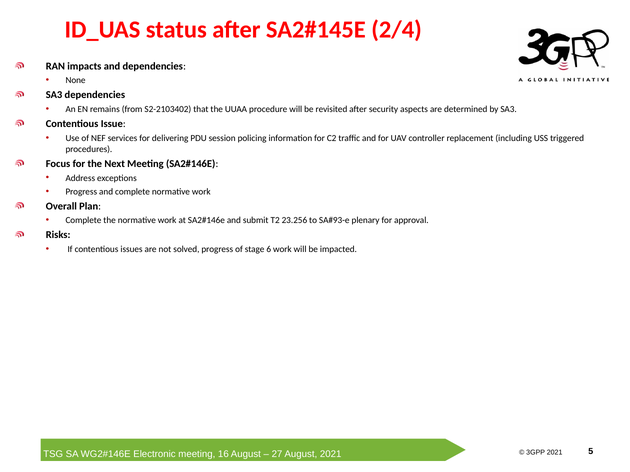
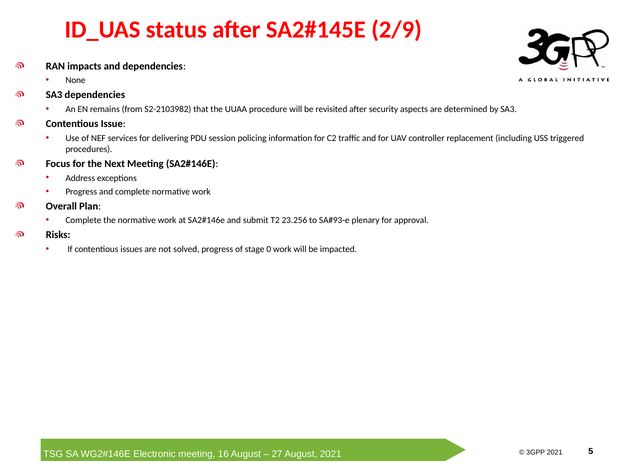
2/4: 2/4 -> 2/9 (397, 30)
S2-2103402: S2-2103402 -> S2-2103982 (168, 109)
6: 6 -> 0 (269, 250)
